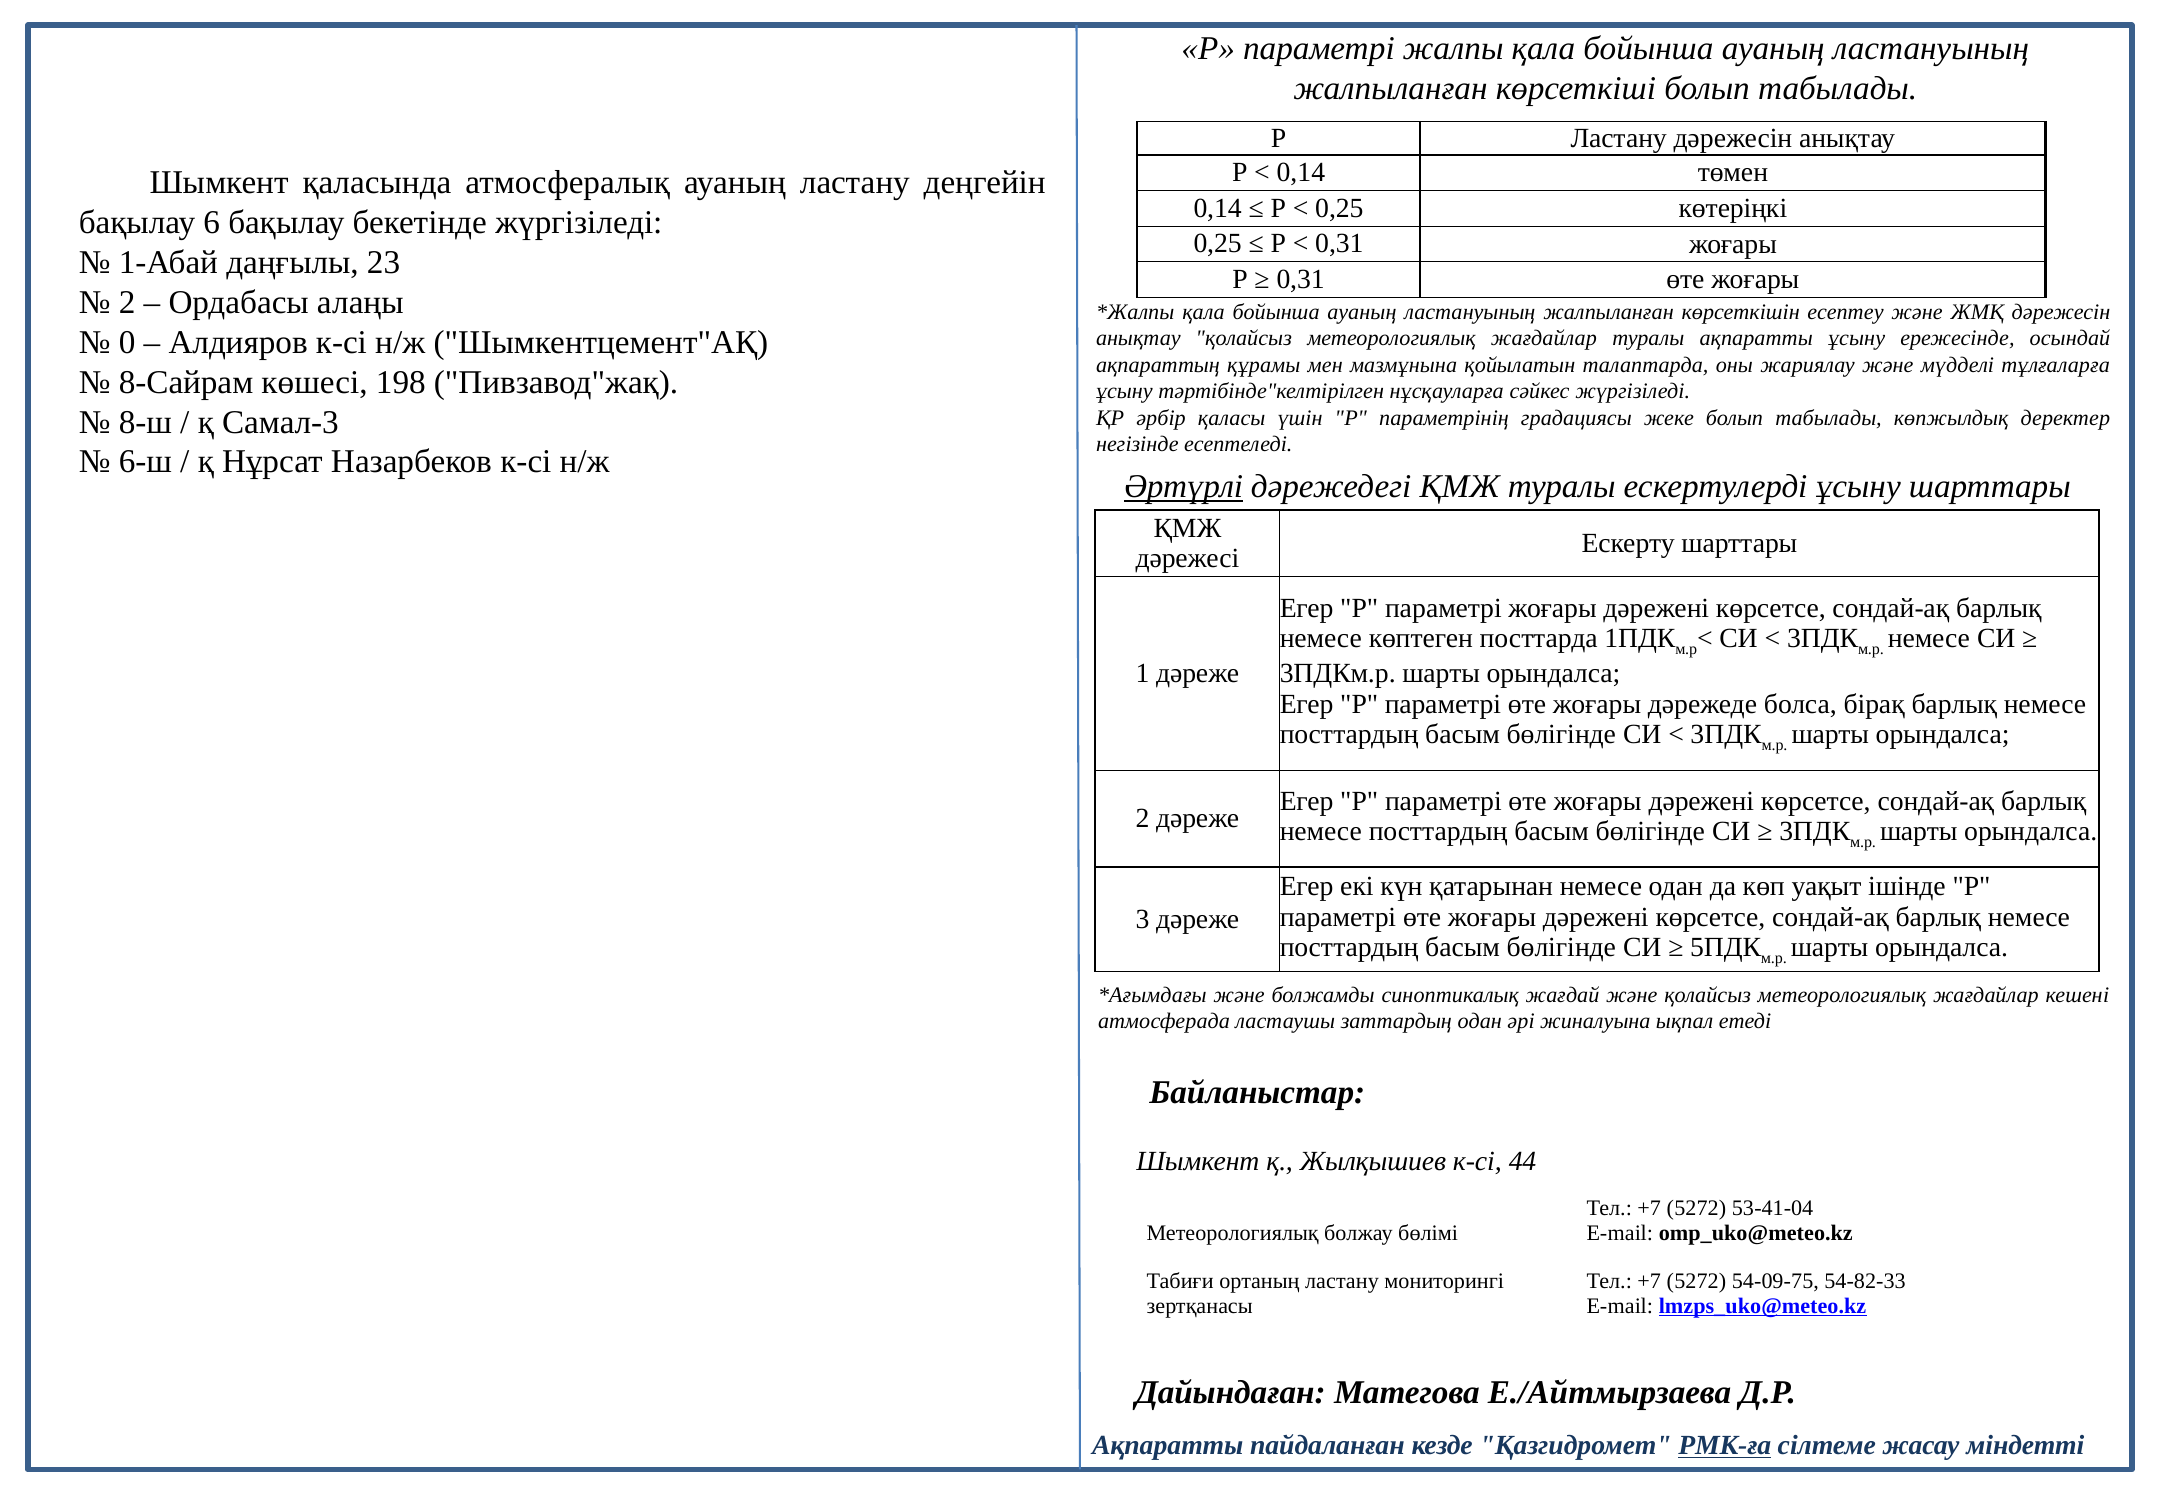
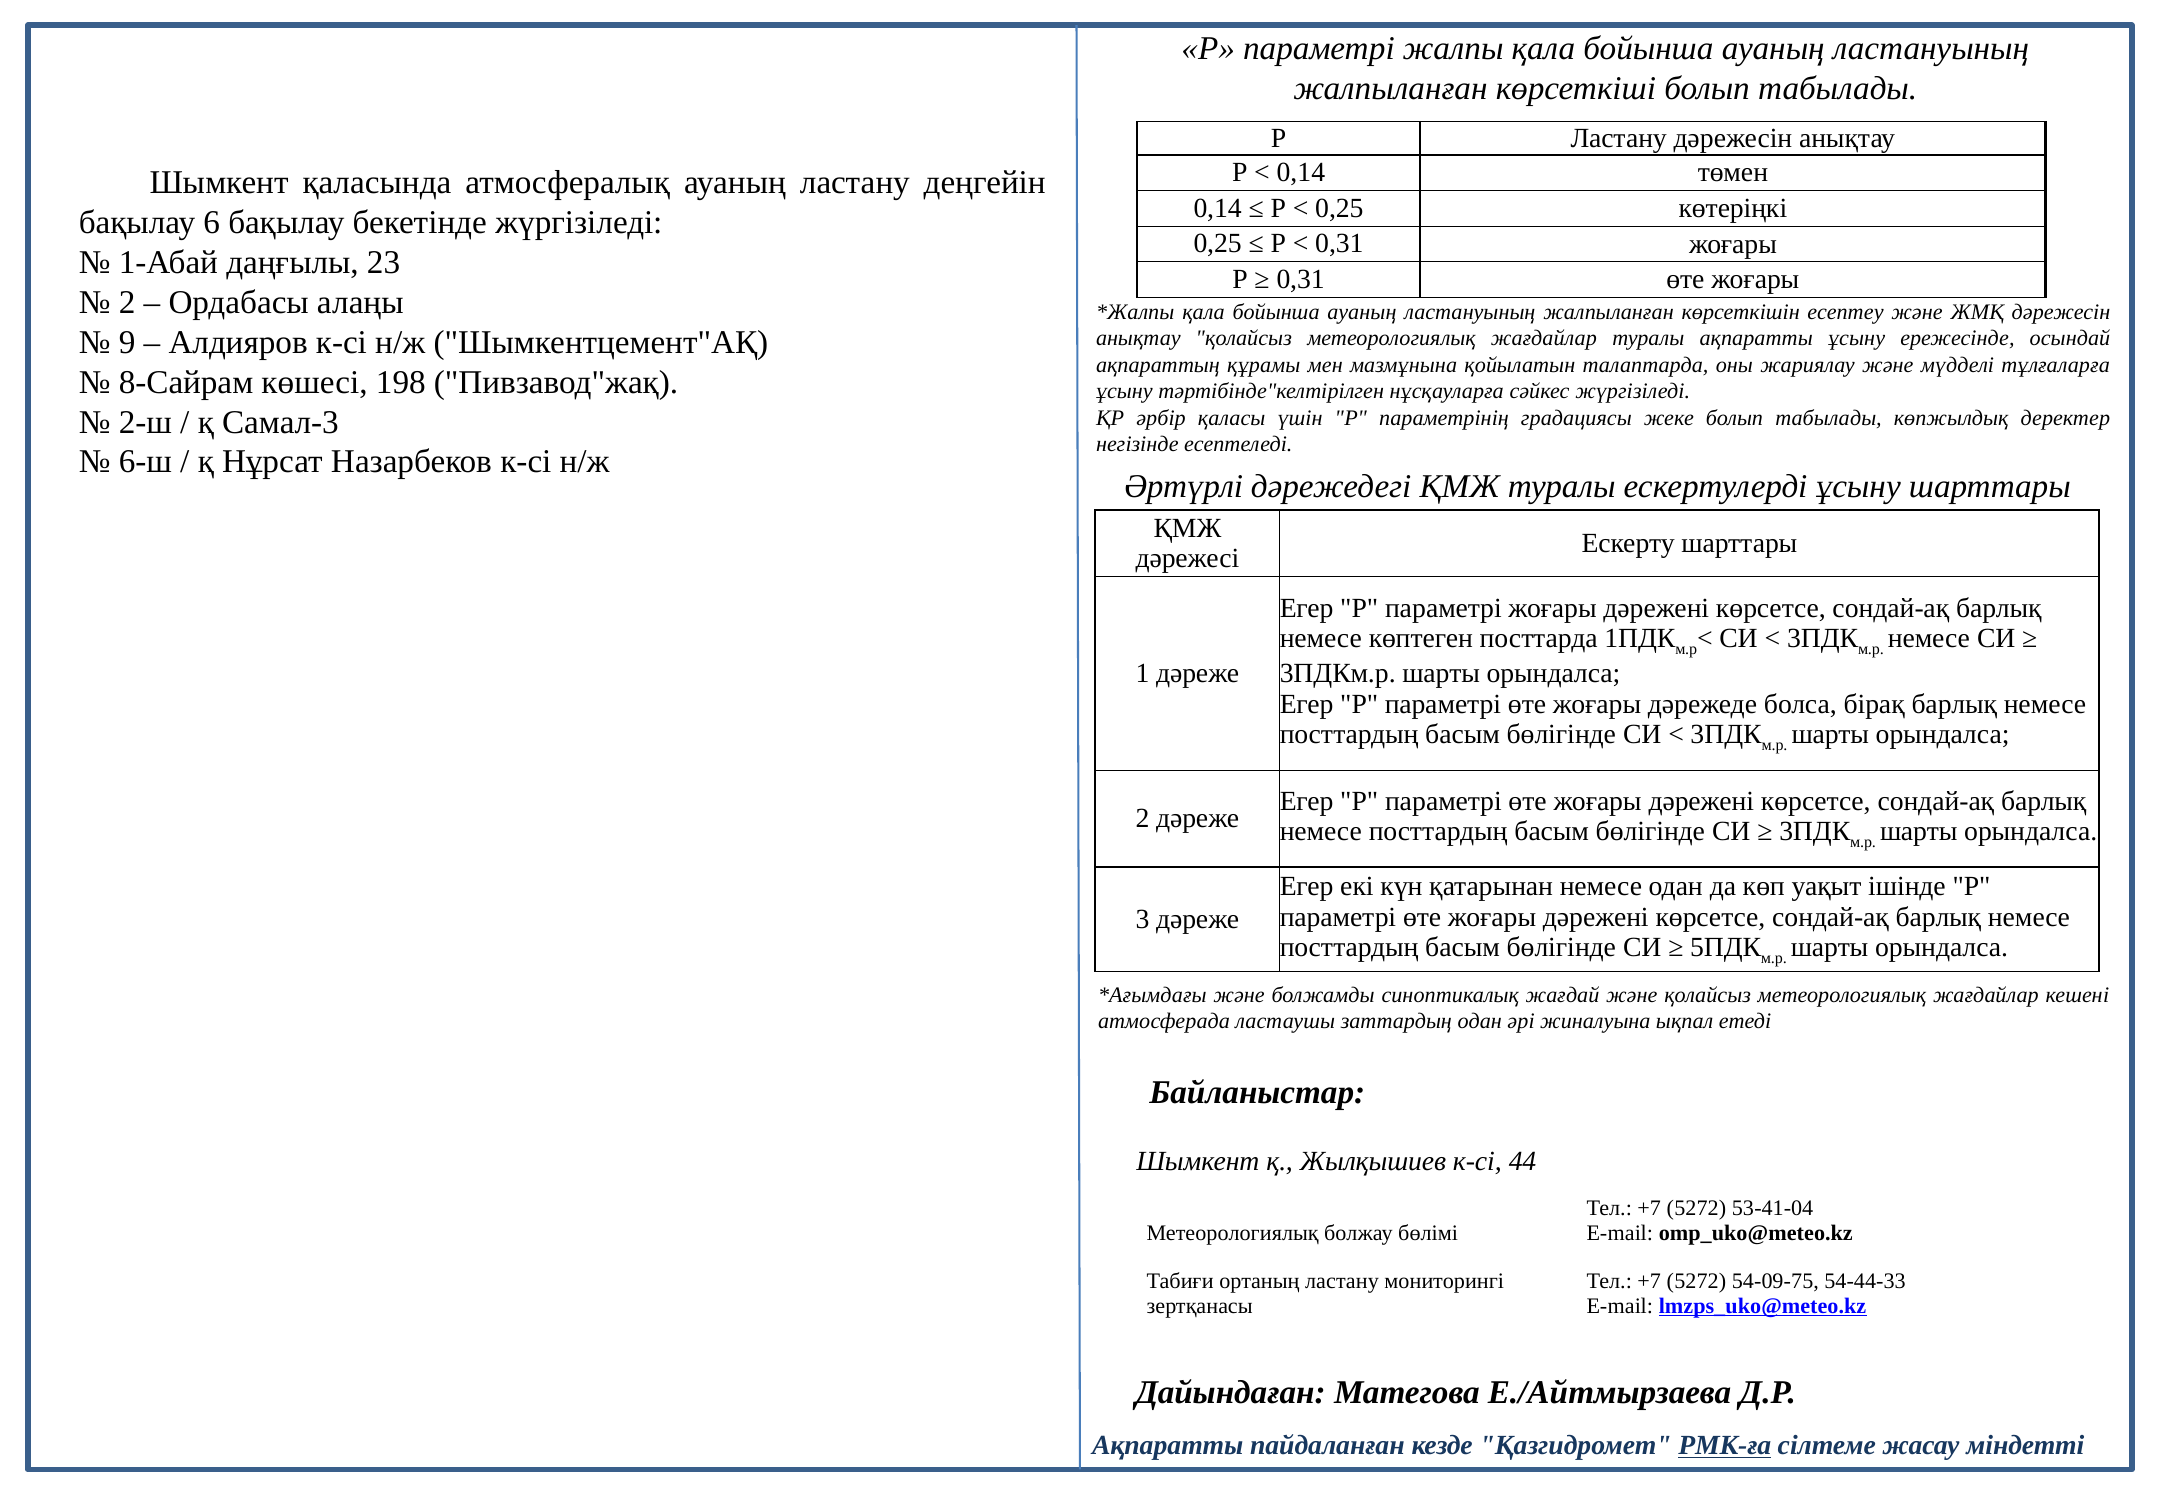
0: 0 -> 9 (127, 343)
8-ш: 8-ш -> 2-ш (145, 422)
Әртүрлі underline: present -> none (1184, 487)
54-82-33: 54-82-33 -> 54-44-33 (1865, 1282)
